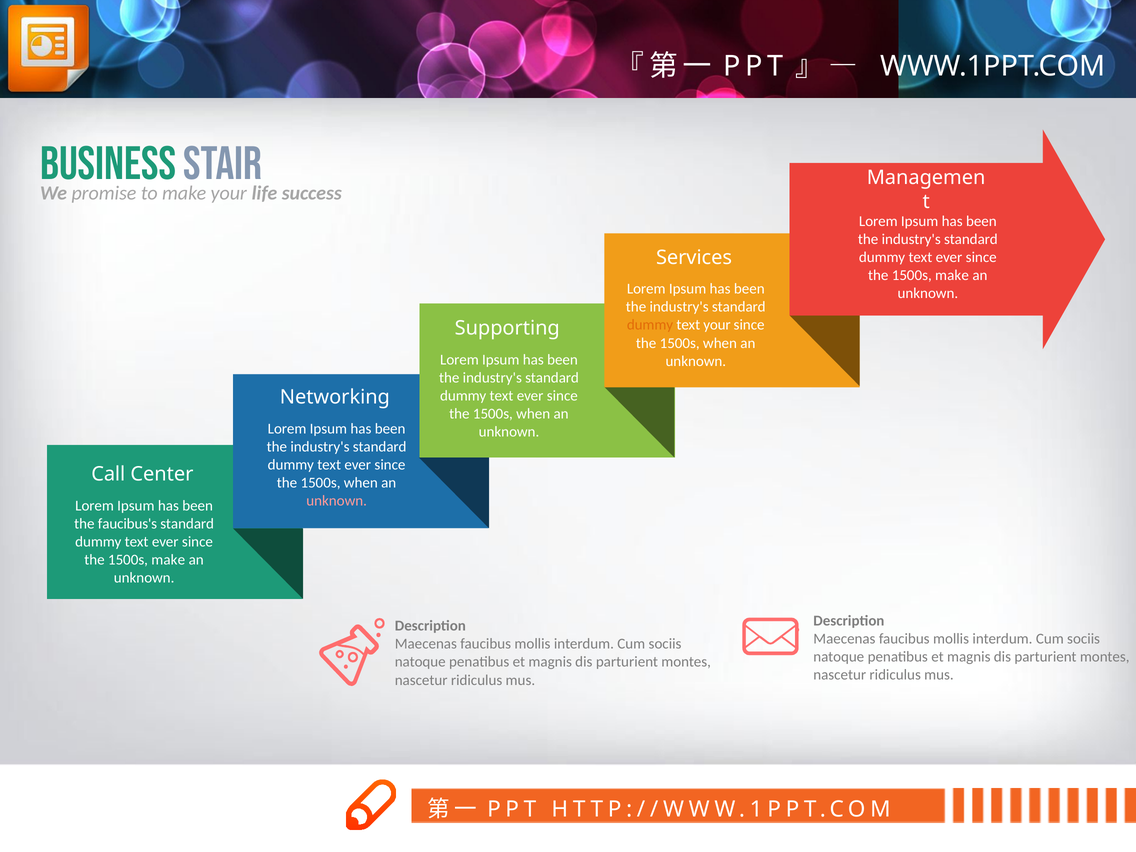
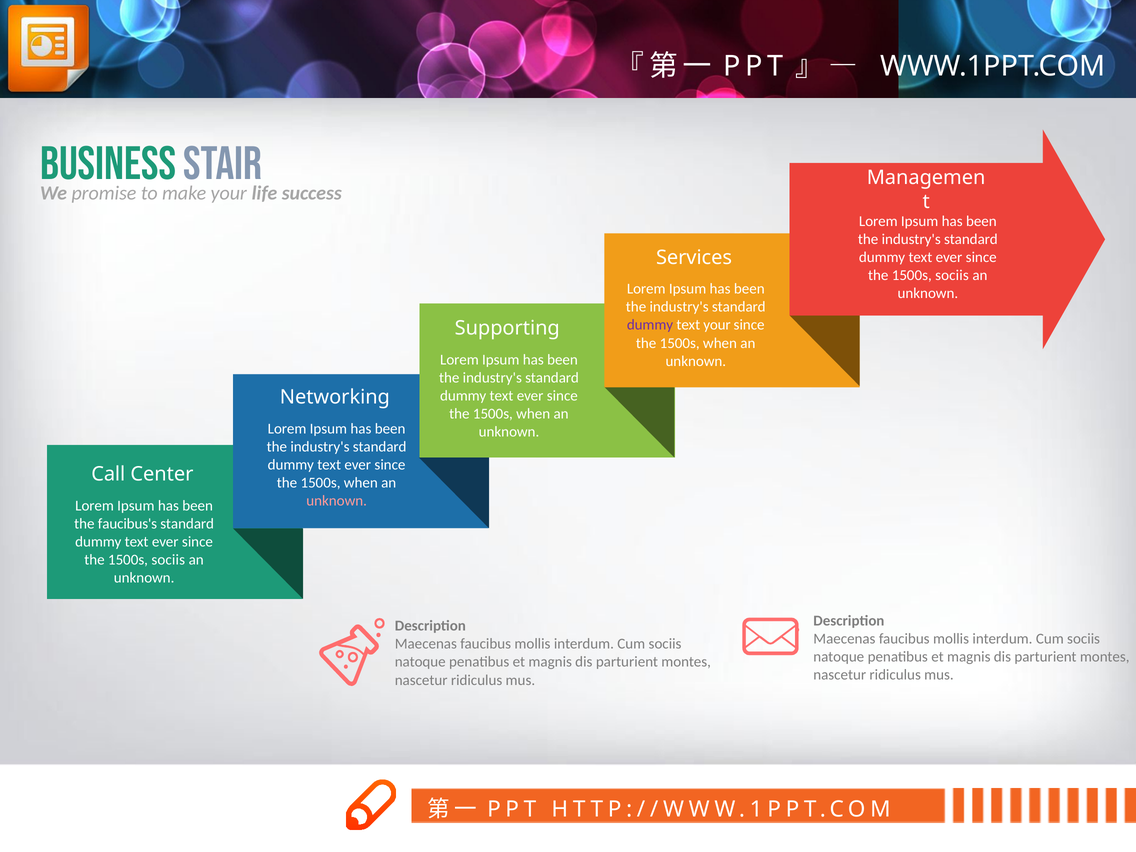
make: make -> sociis (952, 275)
dummy colour: orange -> purple (650, 325)
make: make -> sociis (168, 560)
